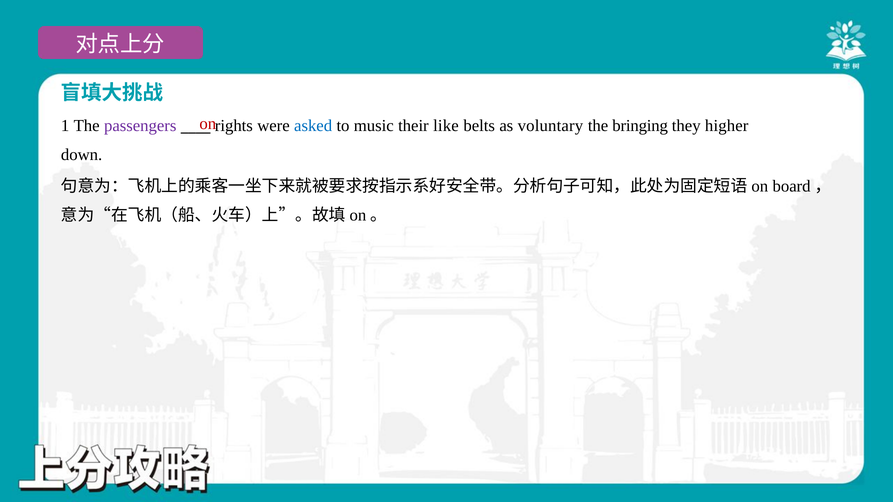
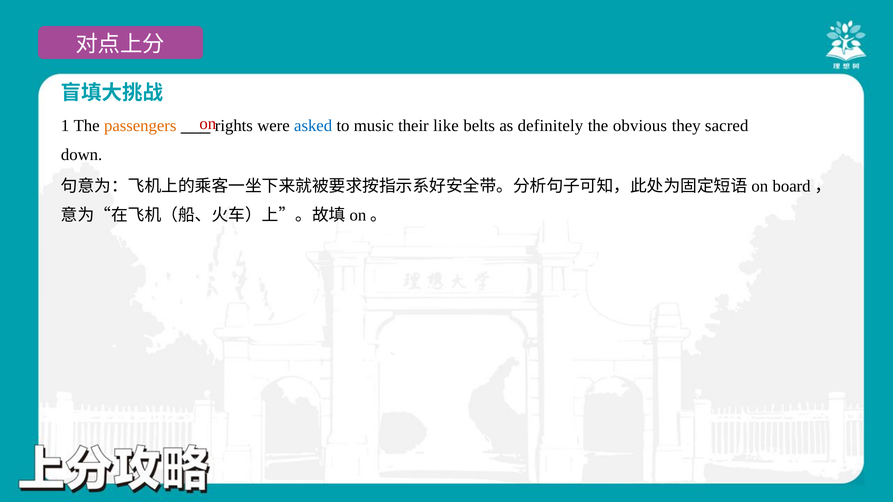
passengers colour: purple -> orange (140, 126)
voluntary: voluntary -> definitely (550, 126)
bringing: bringing -> obvious (640, 126)
higher: higher -> sacred (727, 126)
